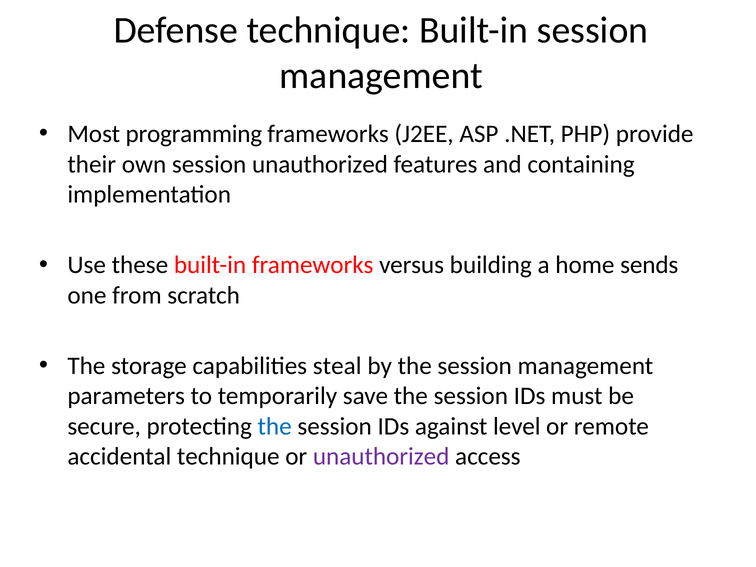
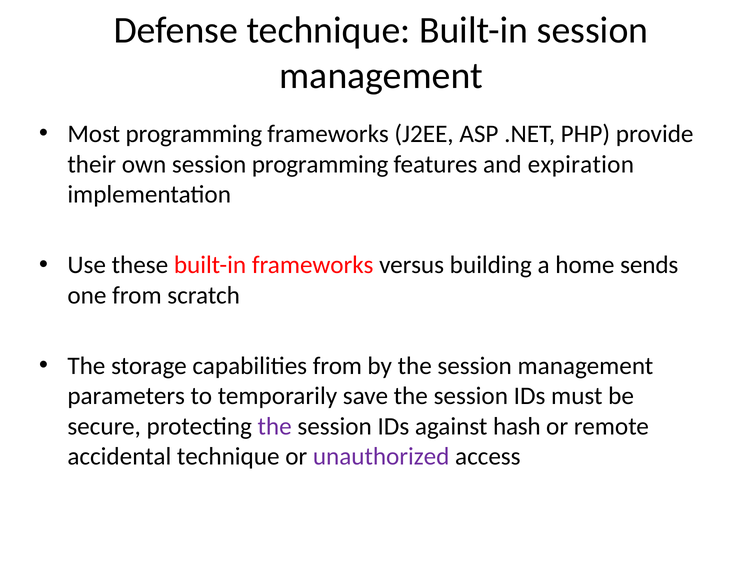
session unauthorized: unauthorized -> programming (320, 164)
containing: containing -> expiration (581, 164)
capabilities steal: steal -> from (337, 366)
the colour: blue -> purple (275, 426)
level: level -> hash (517, 426)
